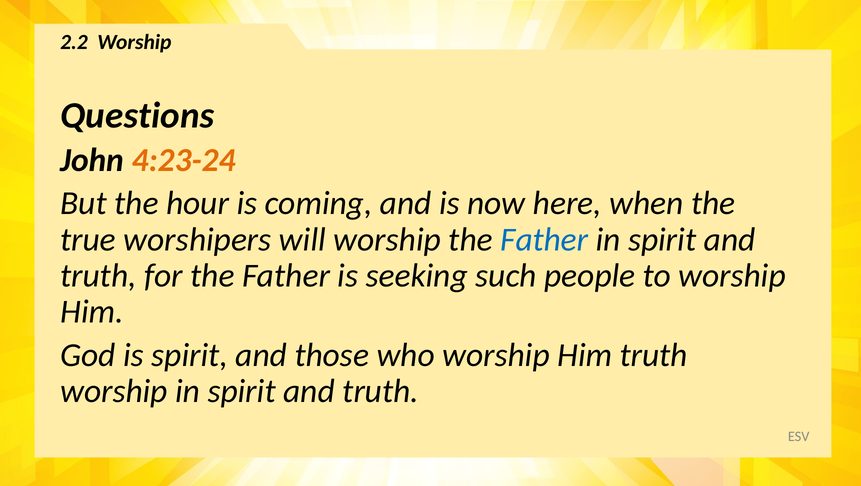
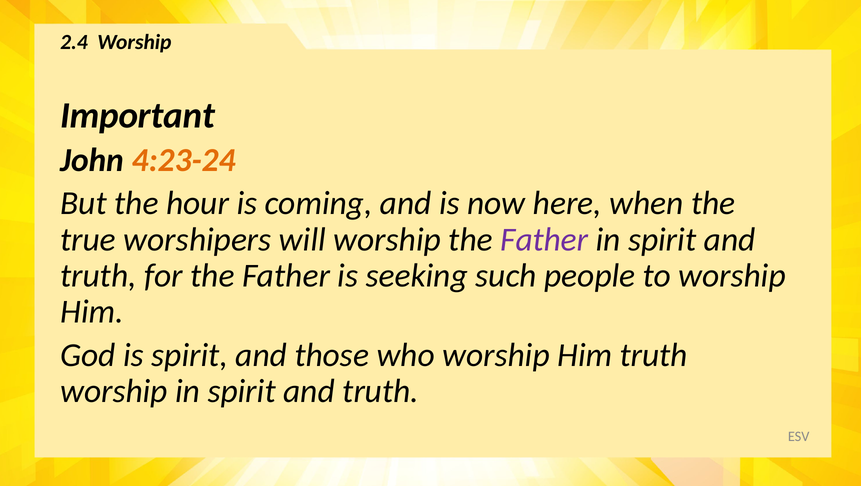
2.2: 2.2 -> 2.4 (74, 42)
Questions: Questions -> Important (138, 116)
Father colour: blue -> purple (544, 239)
